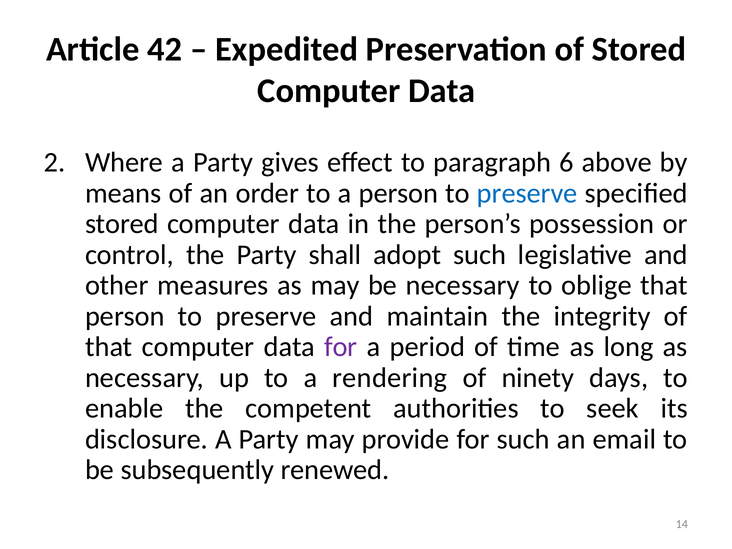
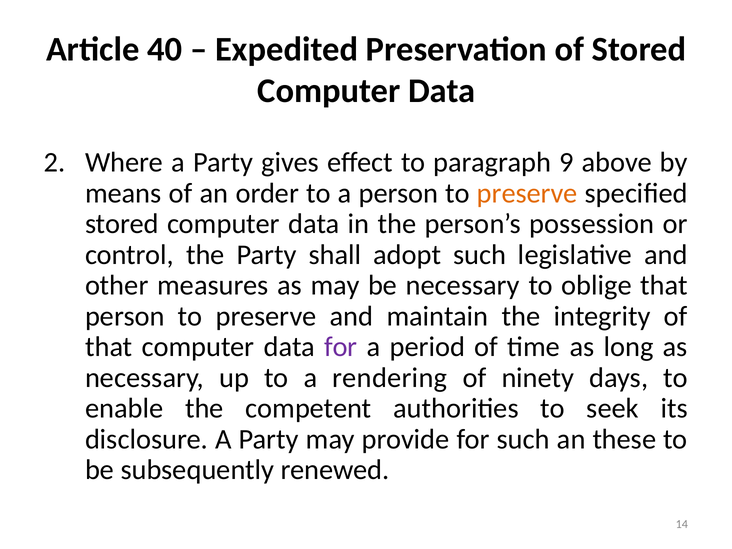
42: 42 -> 40 (165, 49)
6: 6 -> 9 (566, 163)
preserve colour: blue -> orange (527, 193)
email: email -> these (624, 439)
